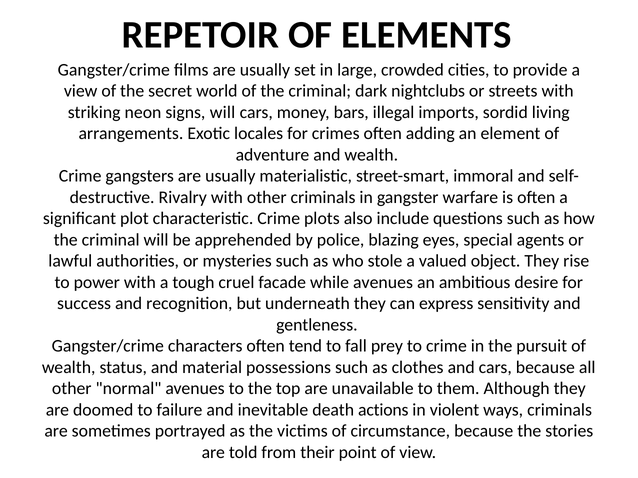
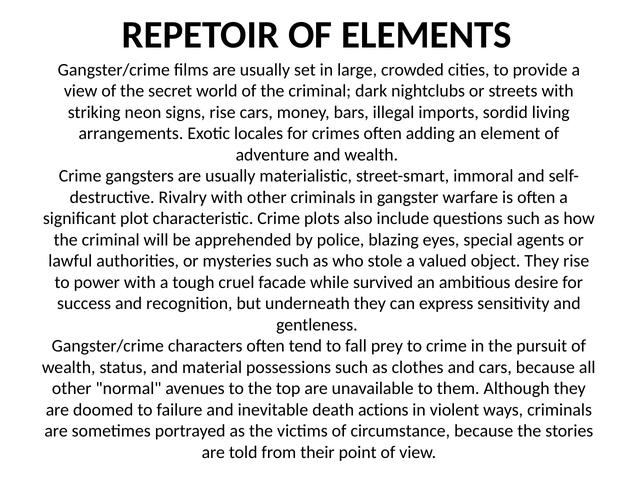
signs will: will -> rise (223, 112)
while avenues: avenues -> survived (383, 283)
